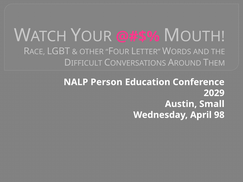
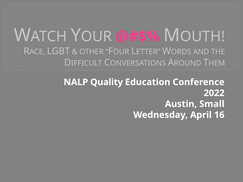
Person: Person -> Quality (107, 82)
2029: 2029 -> 2022 (214, 93)
98: 98 -> 16 (219, 115)
